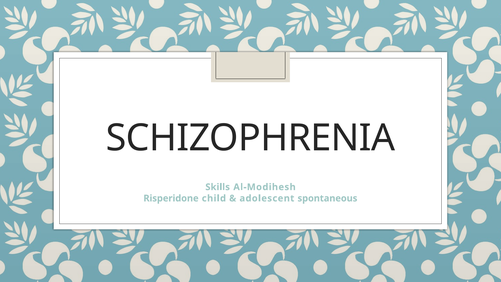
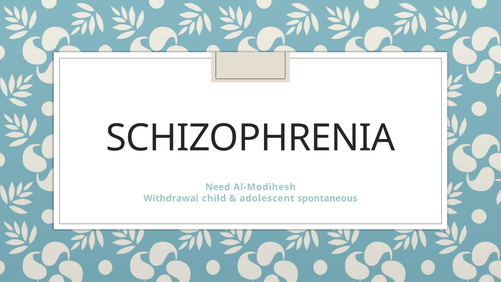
Skills: Skills -> Need (218, 187)
Risperidone: Risperidone -> Withdrawal (171, 198)
